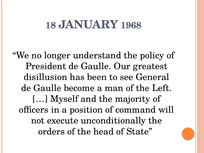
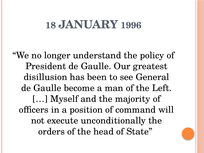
1968: 1968 -> 1996 (131, 25)
